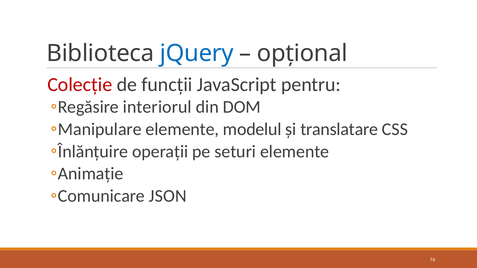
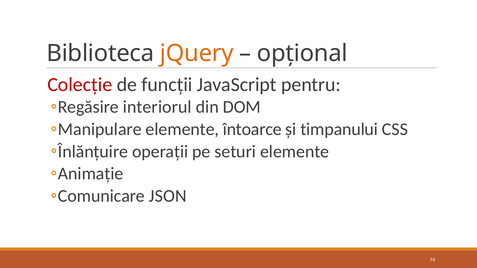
jQuery colour: blue -> orange (197, 53)
modelul: modelul -> întoarce (252, 129)
translatare: translatare -> timpanului (339, 129)
